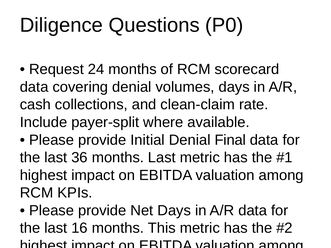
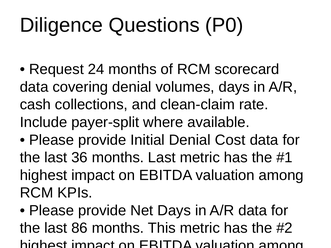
Denial Final: Final -> Cost (230, 140)
16: 16 -> 86 (79, 228)
